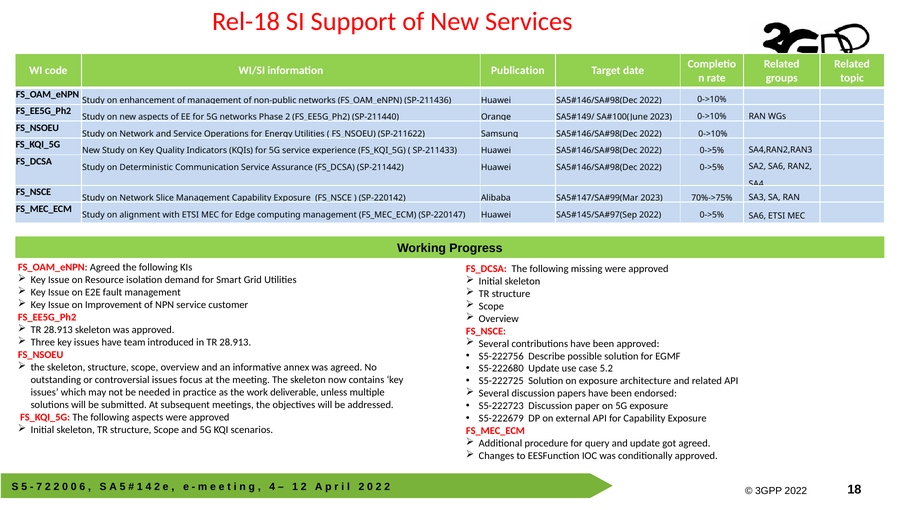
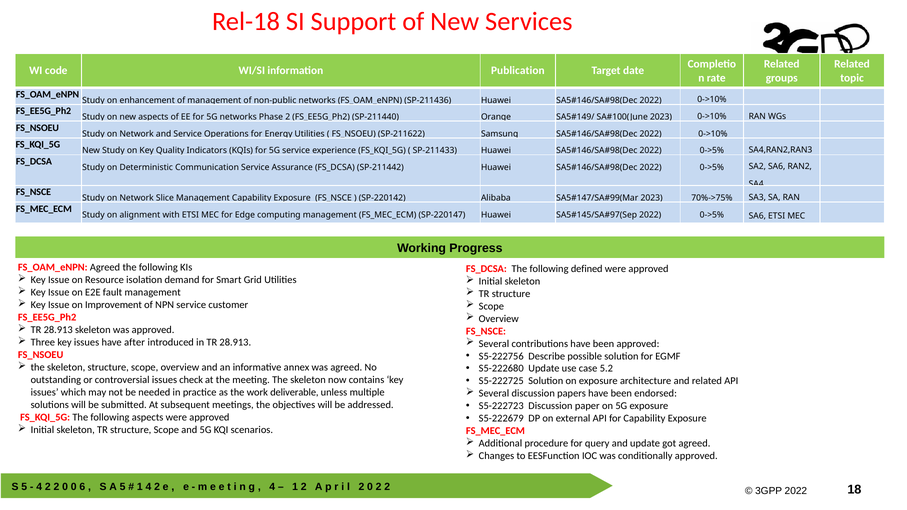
missing: missing -> defined (587, 269)
team: team -> after (135, 343)
focus: focus -> check (191, 380)
7: 7 -> 4 (39, 487)
